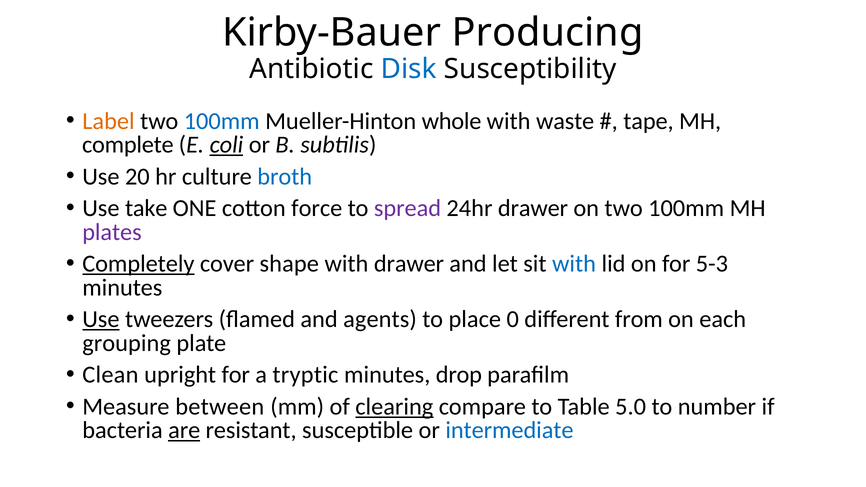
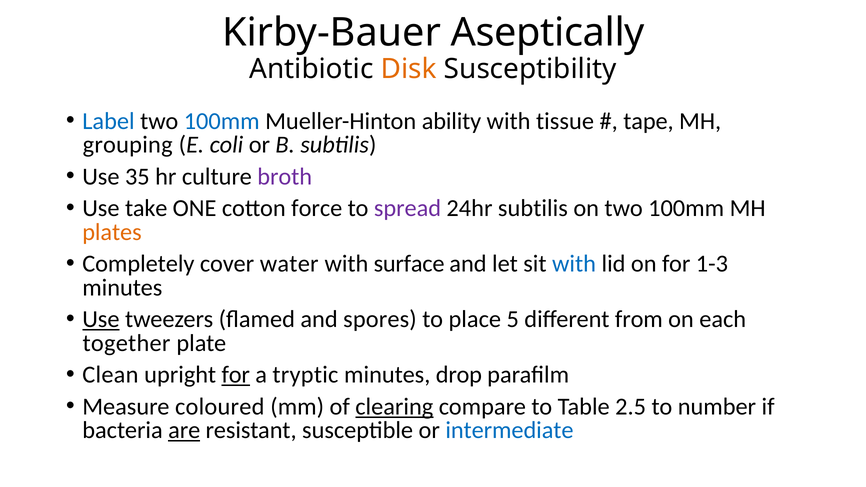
Producing: Producing -> Aseptically (548, 32)
Disk colour: blue -> orange (409, 69)
Label colour: orange -> blue (108, 121)
whole: whole -> ability (451, 121)
waste: waste -> tissue (565, 121)
complete: complete -> grouping (128, 145)
coli underline: present -> none (226, 145)
20: 20 -> 35 (137, 177)
broth colour: blue -> purple (285, 177)
24hr drawer: drawer -> subtilis (533, 208)
plates colour: purple -> orange (112, 232)
Completely underline: present -> none (138, 264)
shape: shape -> water (289, 264)
with drawer: drawer -> surface (409, 264)
5-3: 5-3 -> 1-3 (712, 264)
agents: agents -> spores (380, 319)
0: 0 -> 5 (513, 319)
grouping: grouping -> together (126, 343)
for underline: none -> present (236, 375)
between: between -> coloured (220, 407)
5.0: 5.0 -> 2.5 (631, 407)
